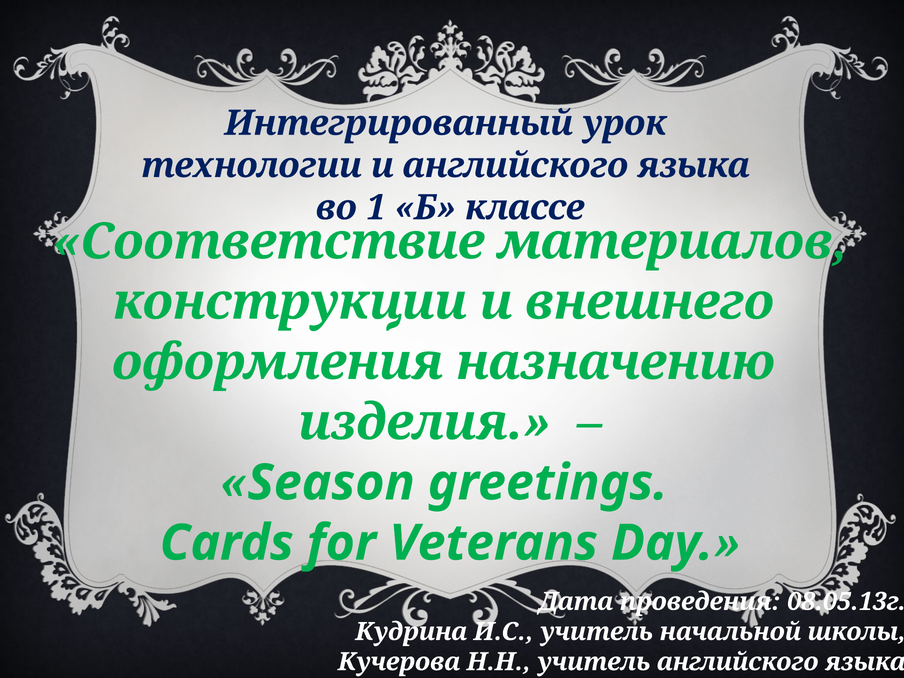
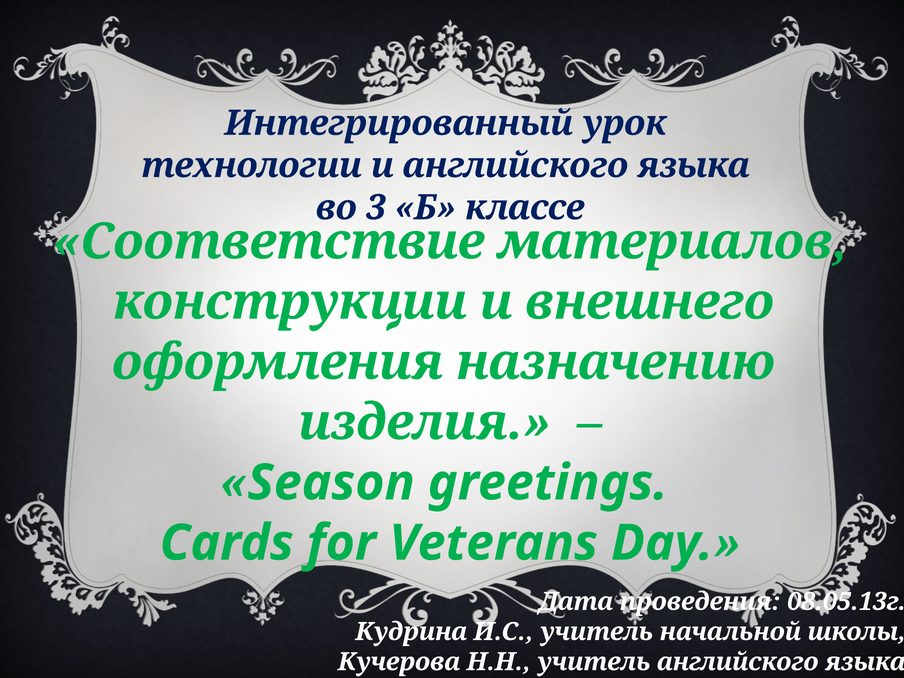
1: 1 -> 3 (376, 208)
